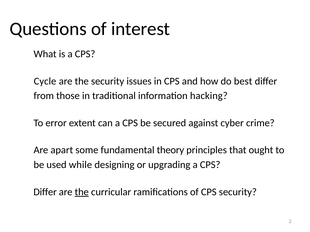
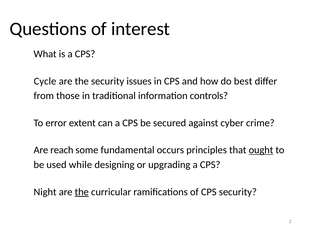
hacking: hacking -> controls (209, 96)
apart: apart -> reach (62, 150)
theory: theory -> occurs (170, 150)
ought underline: none -> present (261, 150)
Differ: Differ -> Night (45, 192)
